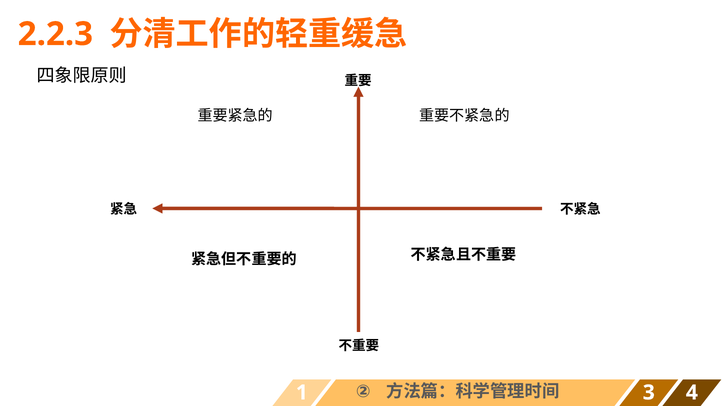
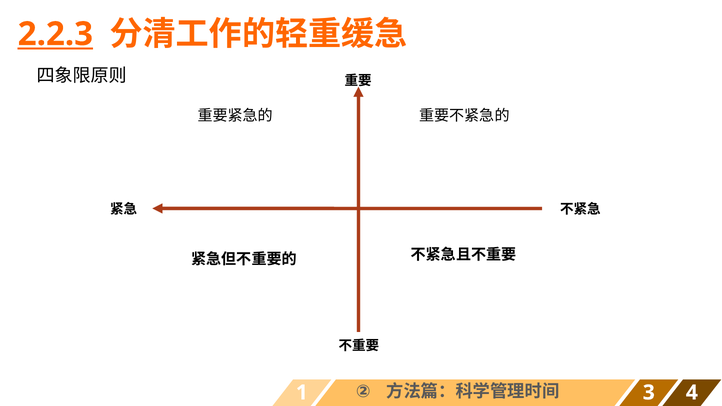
2.2.3 underline: none -> present (55, 34)
